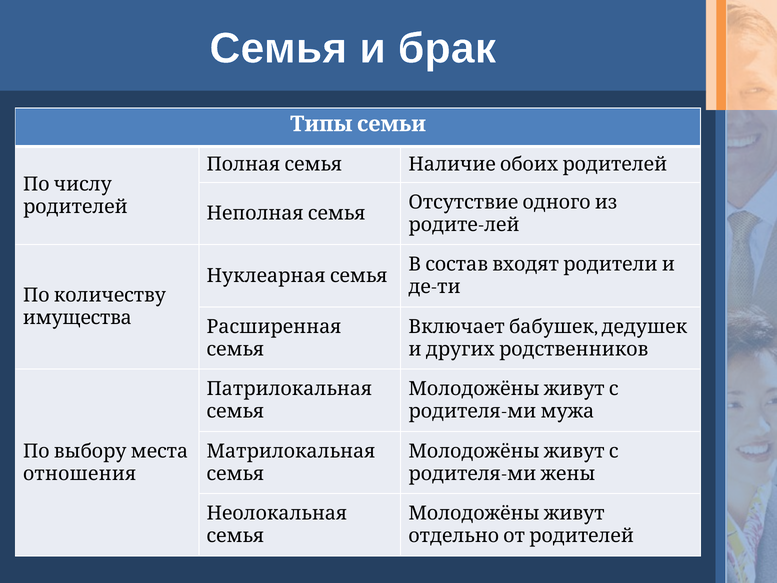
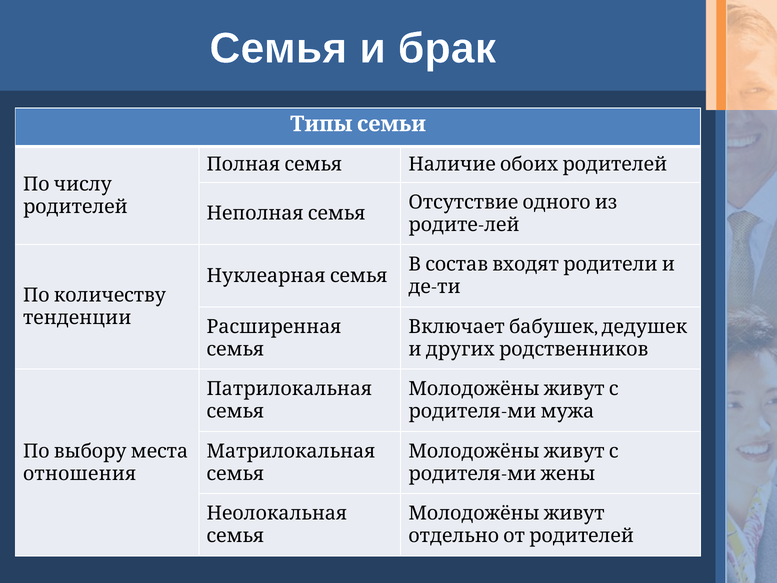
имущества: имущества -> тенденции (77, 318)
